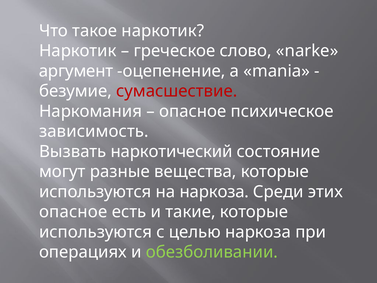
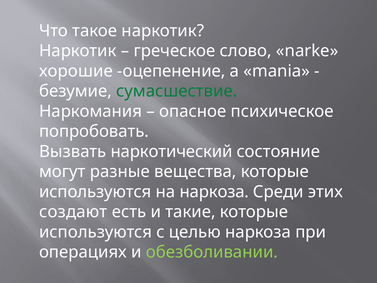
аргумент: аргумент -> хорошие (76, 71)
сумасшествие colour: red -> green (177, 91)
зависимость: зависимость -> попробовать (94, 131)
опасное: опасное -> создают (73, 212)
